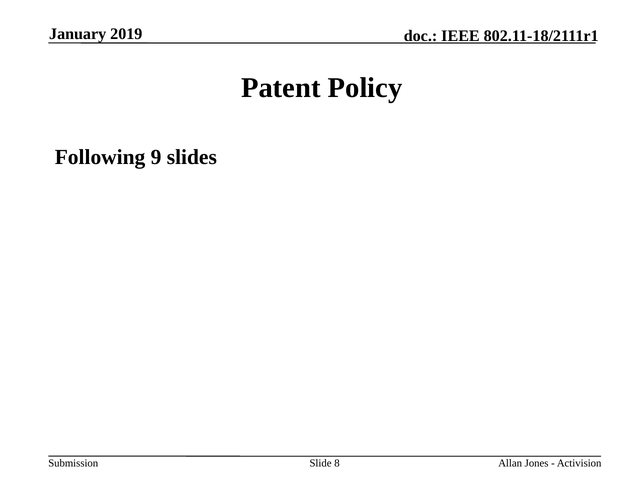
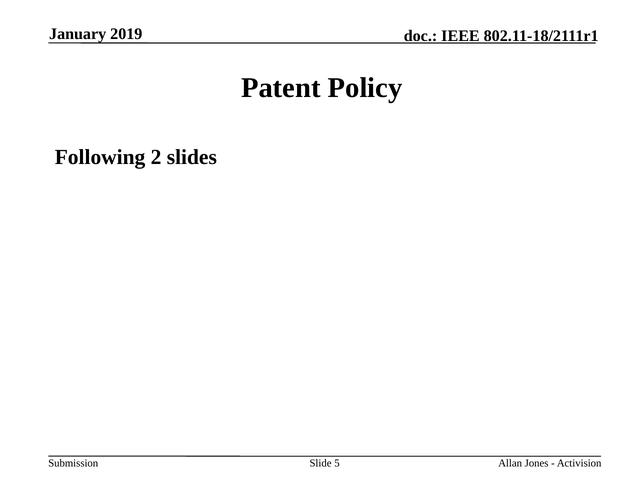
9: 9 -> 2 (156, 157)
8: 8 -> 5 (337, 463)
